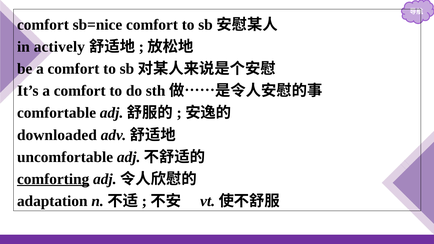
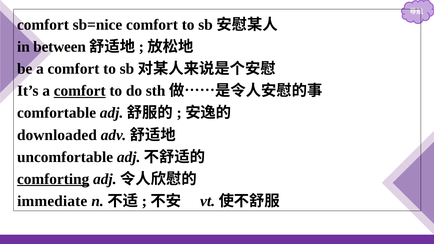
actively: actively -> between (60, 47)
comfort underline: none -> present (80, 91)
adaptation: adaptation -> immediate (52, 201)
